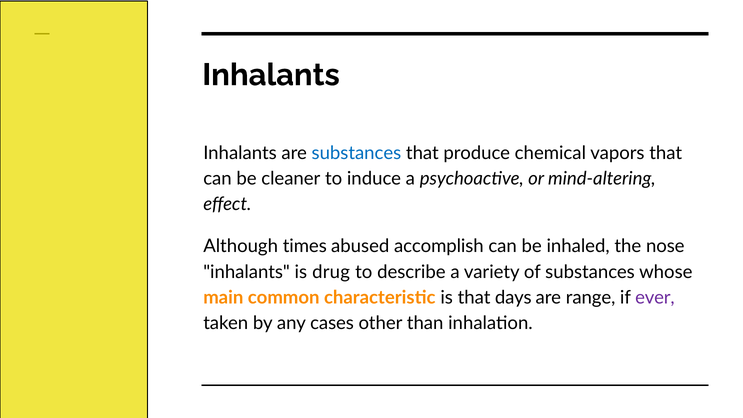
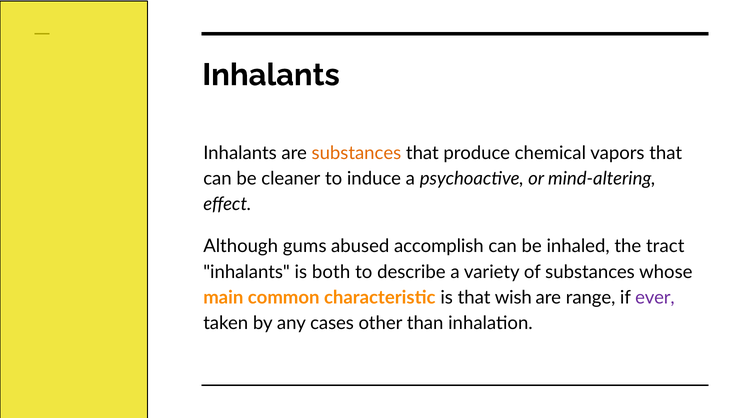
substances colour: blue -> orange (356, 153)
times: times -> gums (305, 246)
nose: nose -> tract (665, 246)
drug: drug -> both (331, 272)
days: days -> wish (513, 298)
